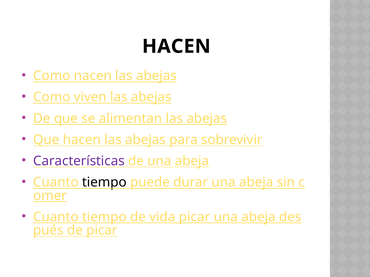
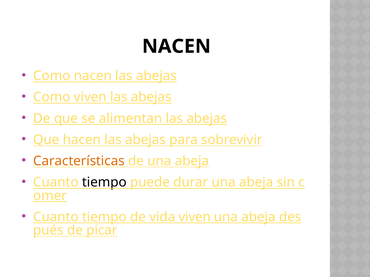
HACEN: HACEN -> NACEN (176, 46)
Características colour: purple -> orange (79, 161)
vida picar: picar -> viven (195, 217)
